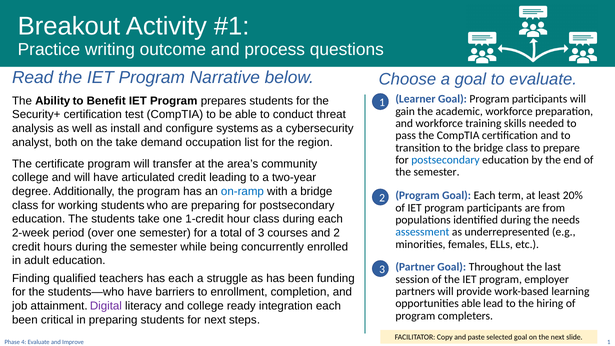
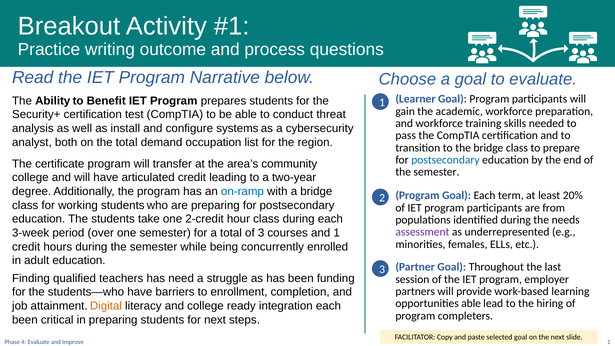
the take: take -> total (127, 142)
1-credit: 1-credit -> 2-credit (205, 219)
assessment colour: blue -> purple (422, 232)
2-week: 2-week -> 3-week (31, 233)
and 2: 2 -> 1 (337, 233)
has each: each -> need (181, 278)
Digital colour: purple -> orange (106, 306)
